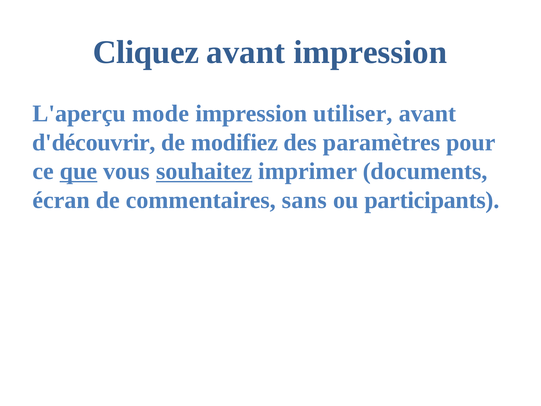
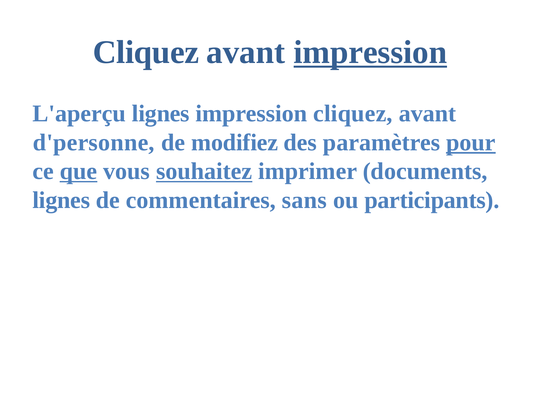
impression underline: none -> present (370, 52)
L'aperçu mode: mode -> lignes (161, 113)
impression utiliser: utiliser -> cliquez (353, 113)
d'découvrir: d'découvrir -> d'personne (94, 142)
pour underline: none -> present (471, 142)
écran: écran -> lignes (61, 200)
